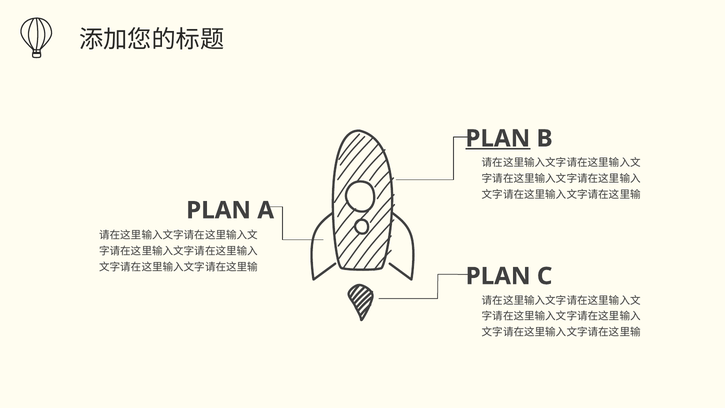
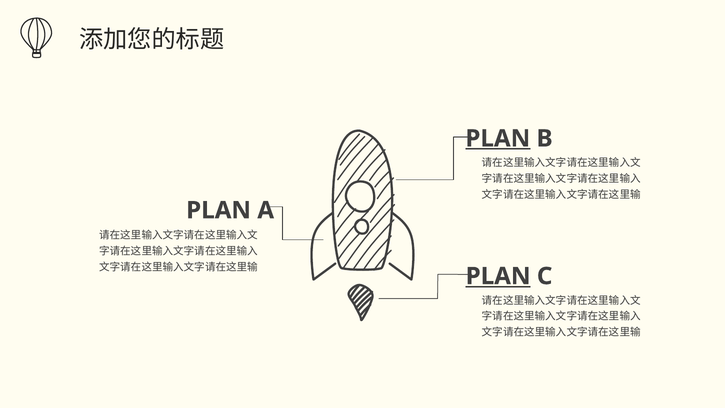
PLAN underline: none -> present (498, 276)
